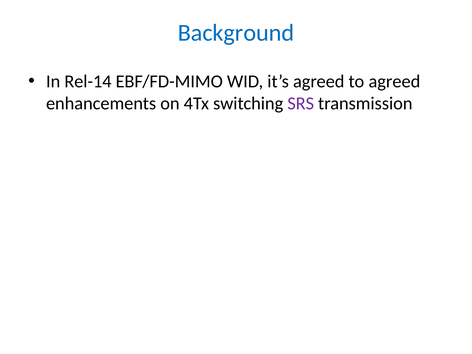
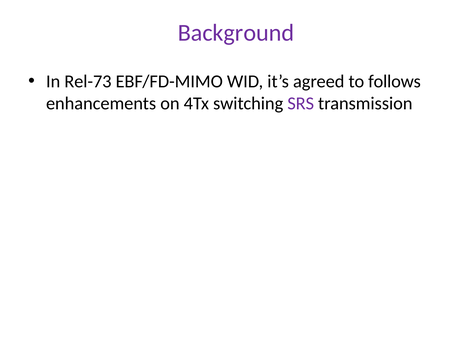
Background colour: blue -> purple (236, 33)
Rel-14: Rel-14 -> Rel-73 (88, 82)
to agreed: agreed -> follows (395, 82)
